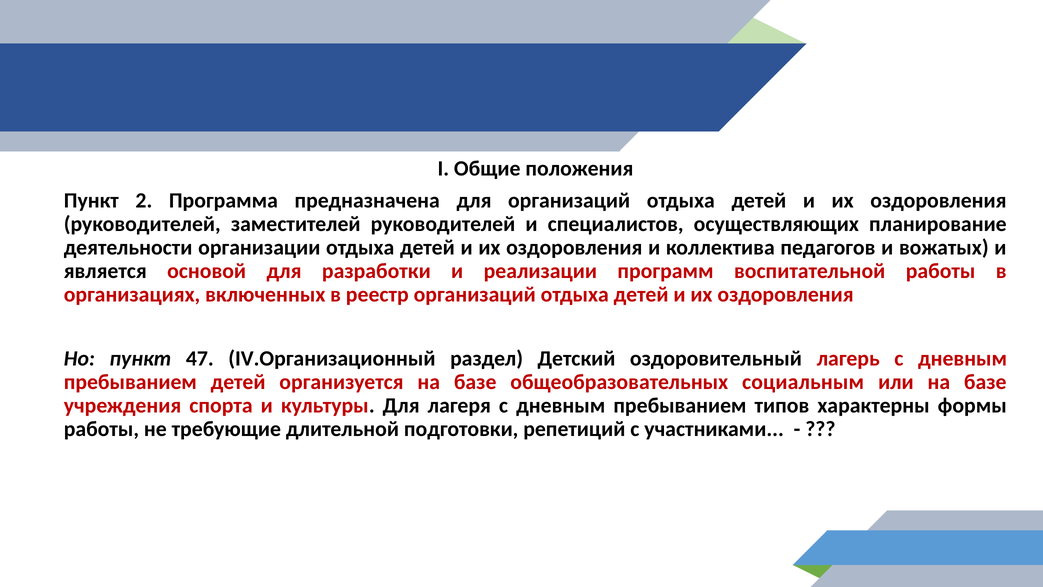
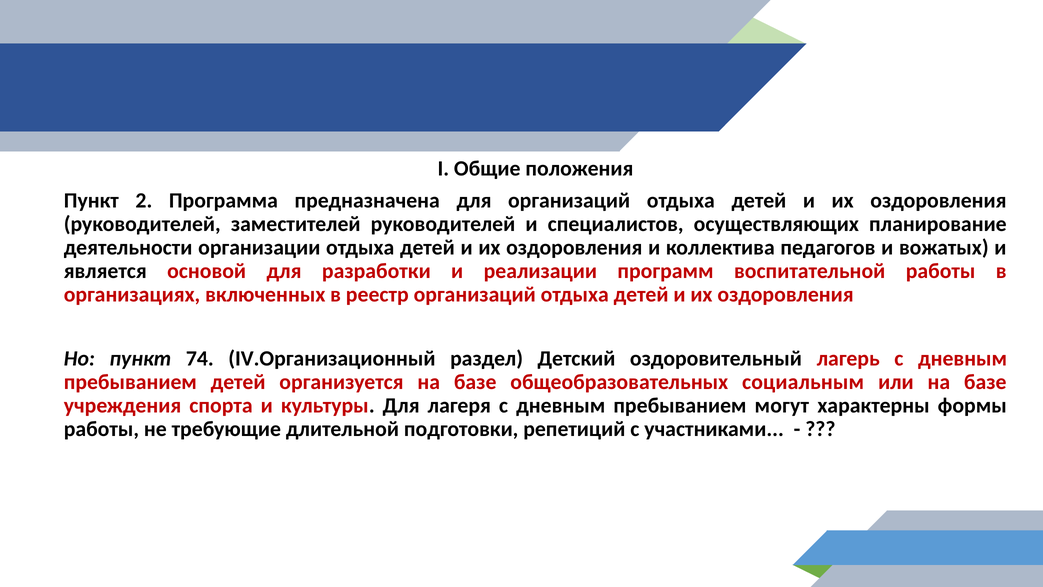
47: 47 -> 74 (200, 359)
типов: типов -> могут (782, 406)
